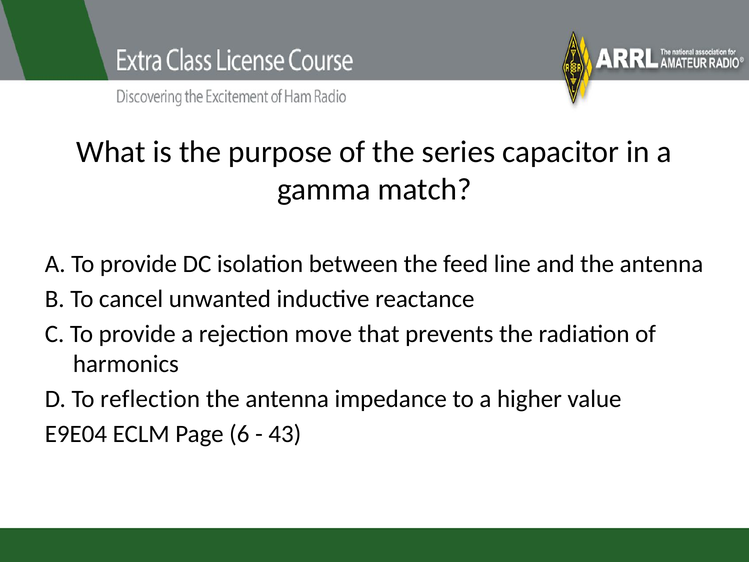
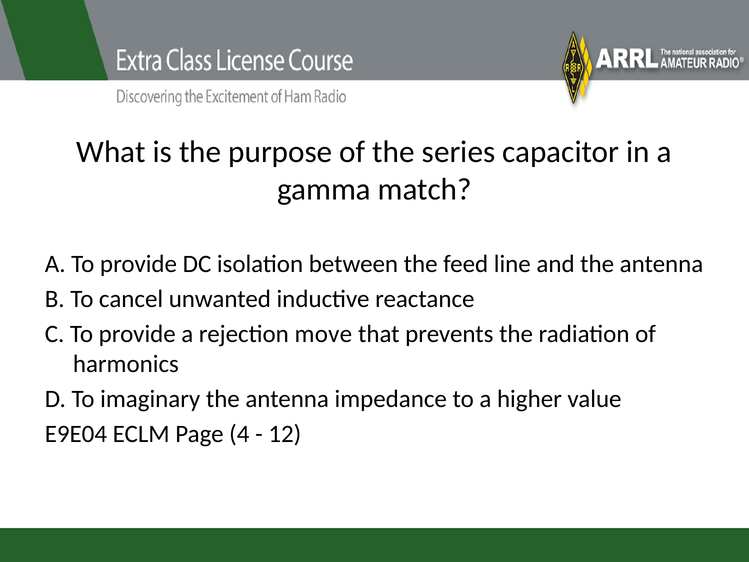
reflection: reflection -> imaginary (150, 399)
6: 6 -> 4 (239, 434)
43: 43 -> 12 (285, 434)
